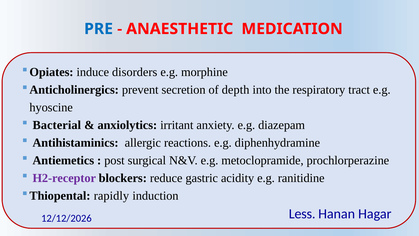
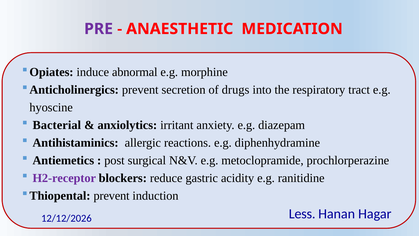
PRE colour: blue -> purple (99, 29)
disorders: disorders -> abnormal (135, 72)
depth: depth -> drugs (236, 90)
rapidly: rapidly -> prevent (112, 195)
